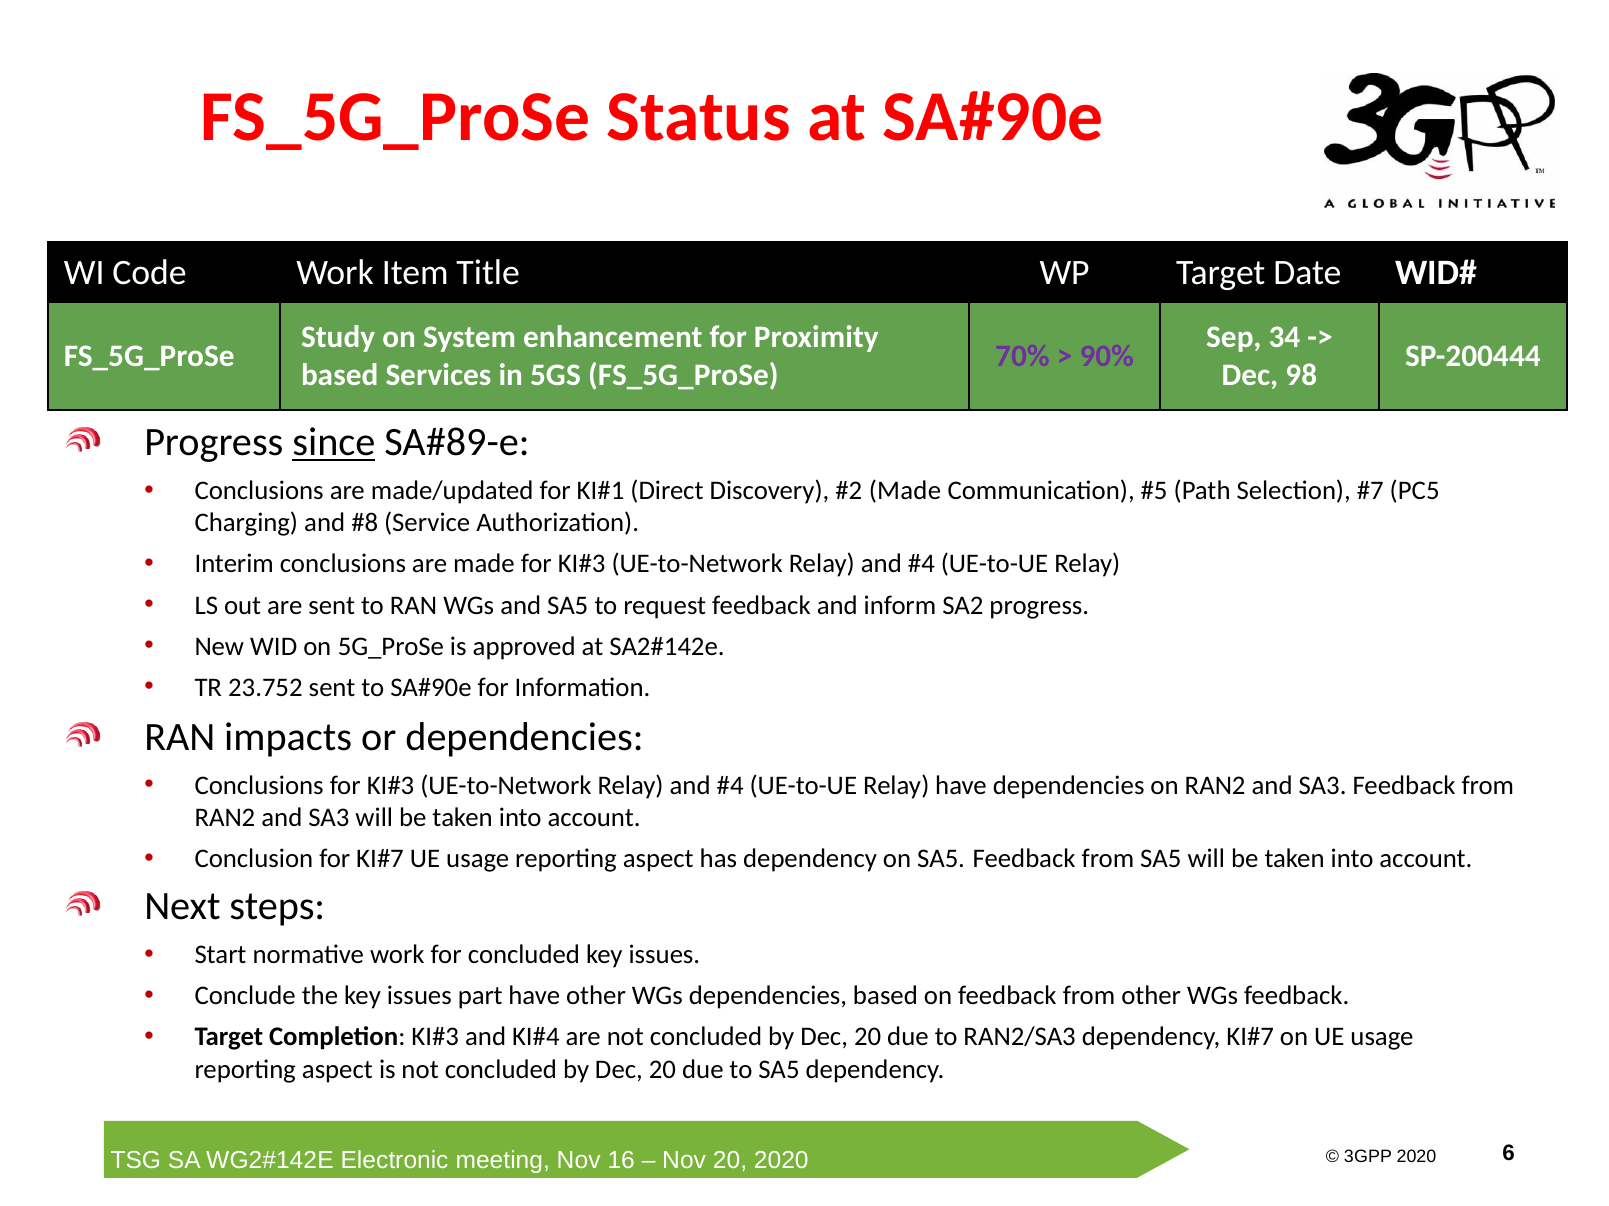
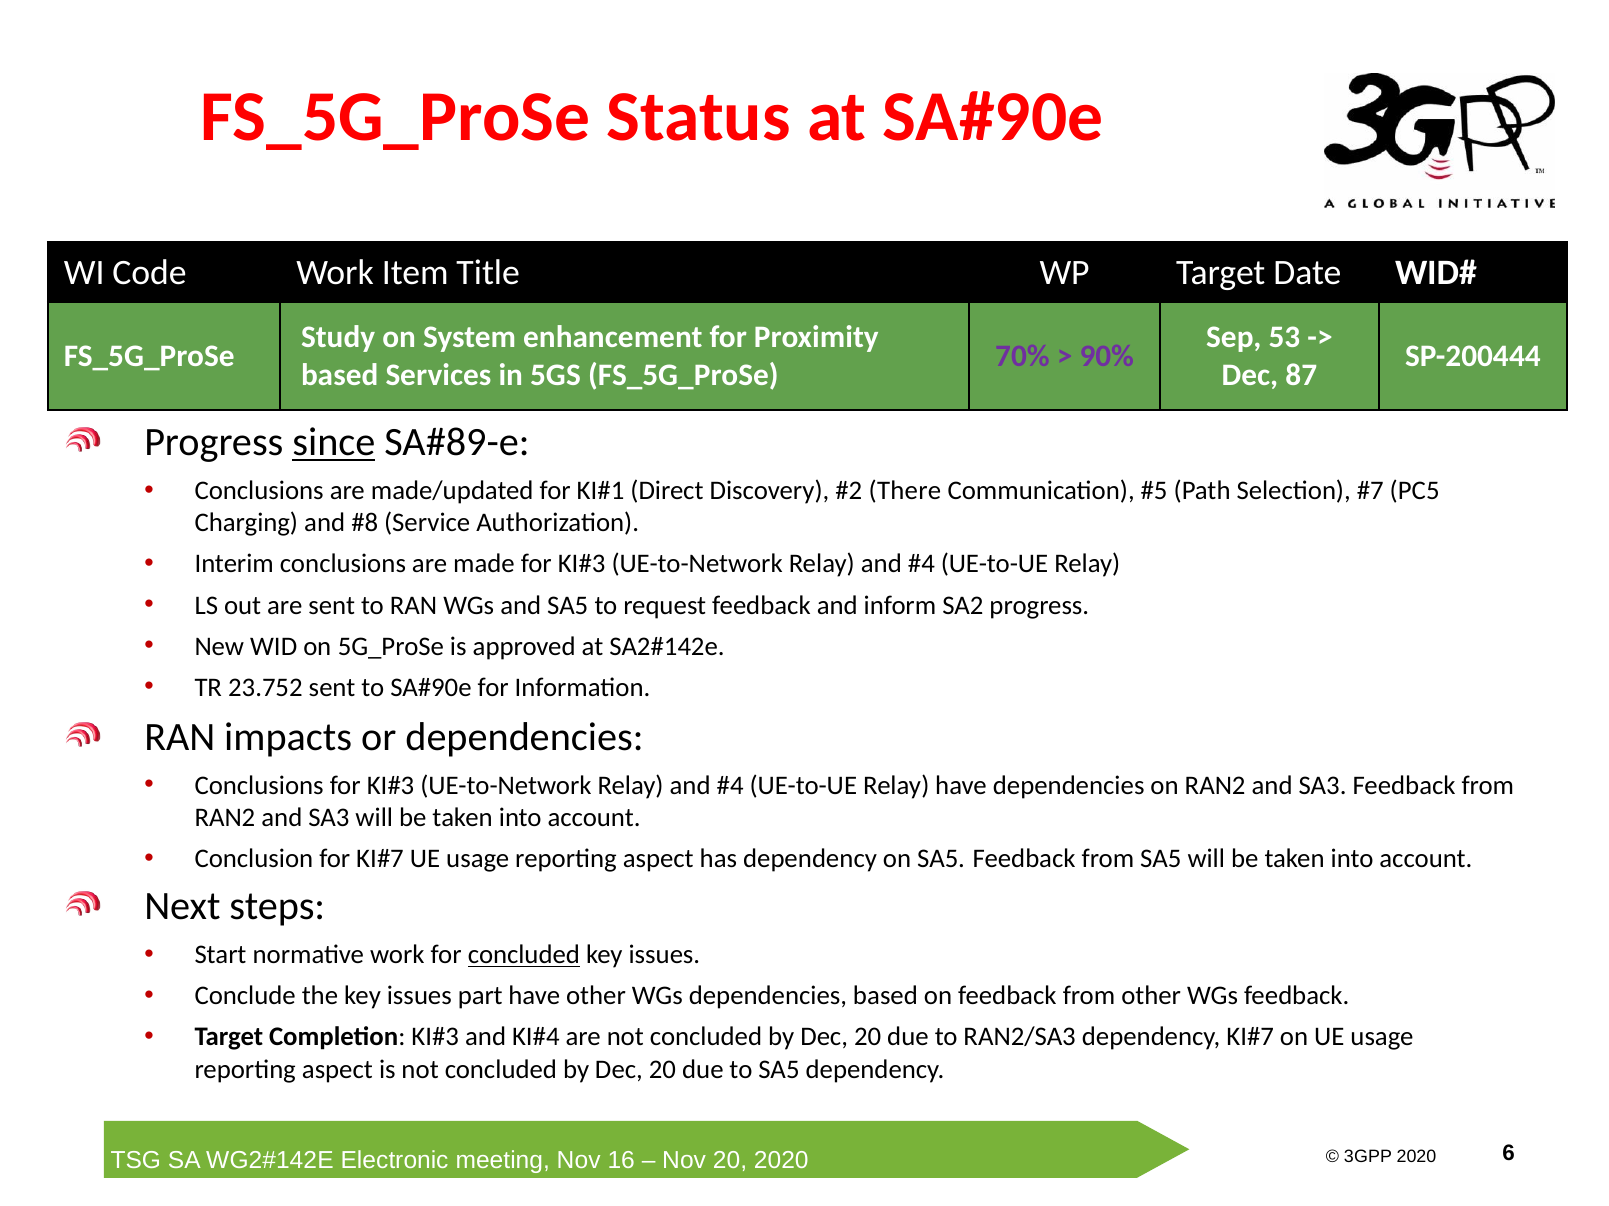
34: 34 -> 53 (1284, 337)
98: 98 -> 87 (1301, 375)
Made: Made -> There (905, 491)
concluded underline: none -> present (524, 955)
